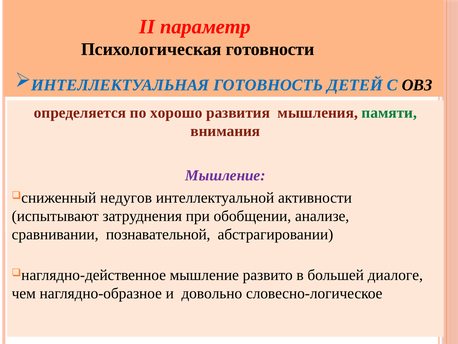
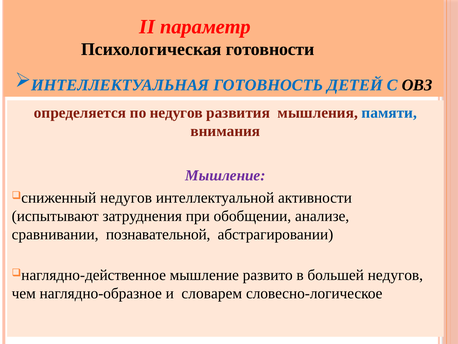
по хорошо: хорошо -> недугов (176, 113)
памяти colour: green -> blue (389, 113)
большей диалоге: диалоге -> недугов (395, 275)
довольно: довольно -> словарем (212, 293)
